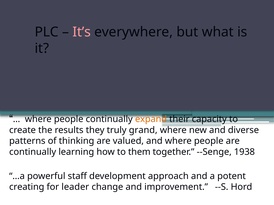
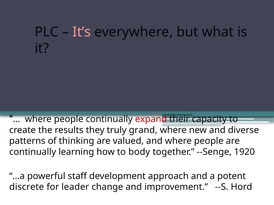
expand colour: orange -> red (151, 119)
them: them -> body (139, 152)
1938: 1938 -> 1920 (244, 152)
creating: creating -> discrete (27, 187)
